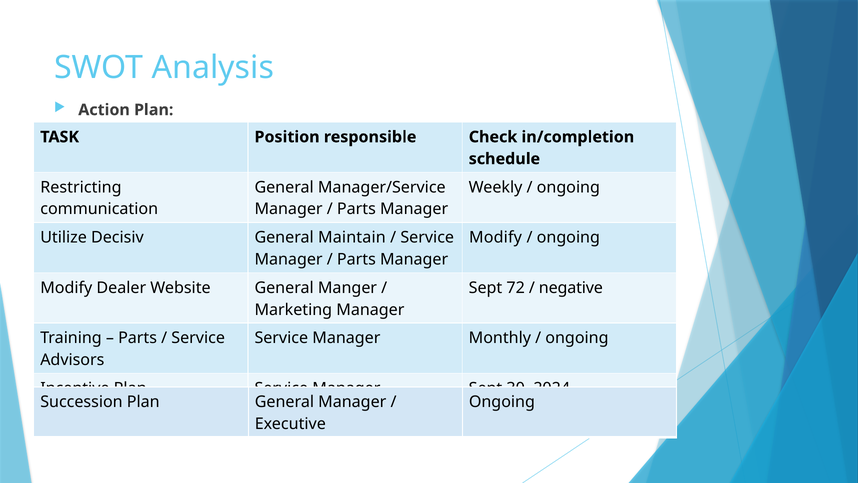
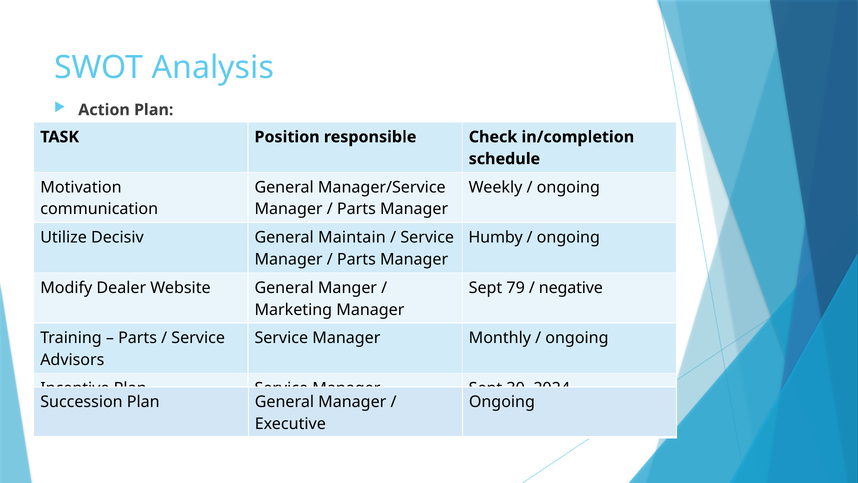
Restricting: Restricting -> Motivation (81, 187)
Modify: Modify -> Humby (496, 237)
72: 72 -> 79 (516, 288)
